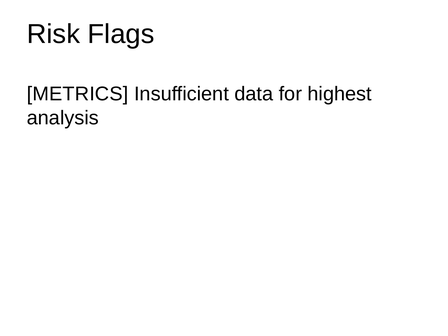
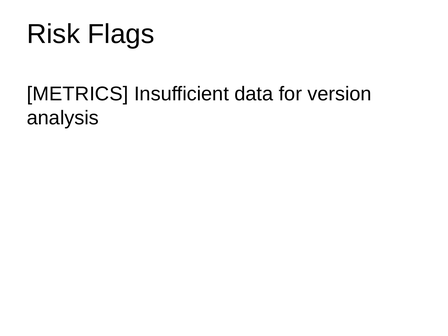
highest: highest -> version (340, 94)
